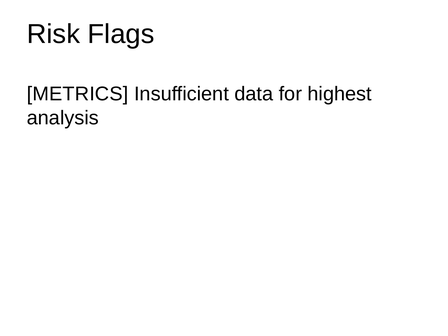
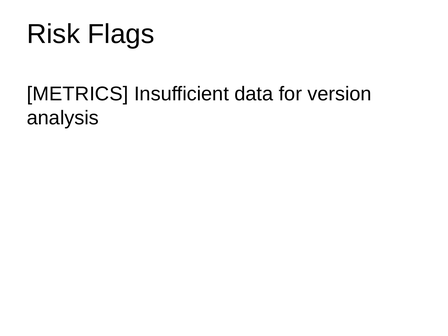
highest: highest -> version (340, 94)
